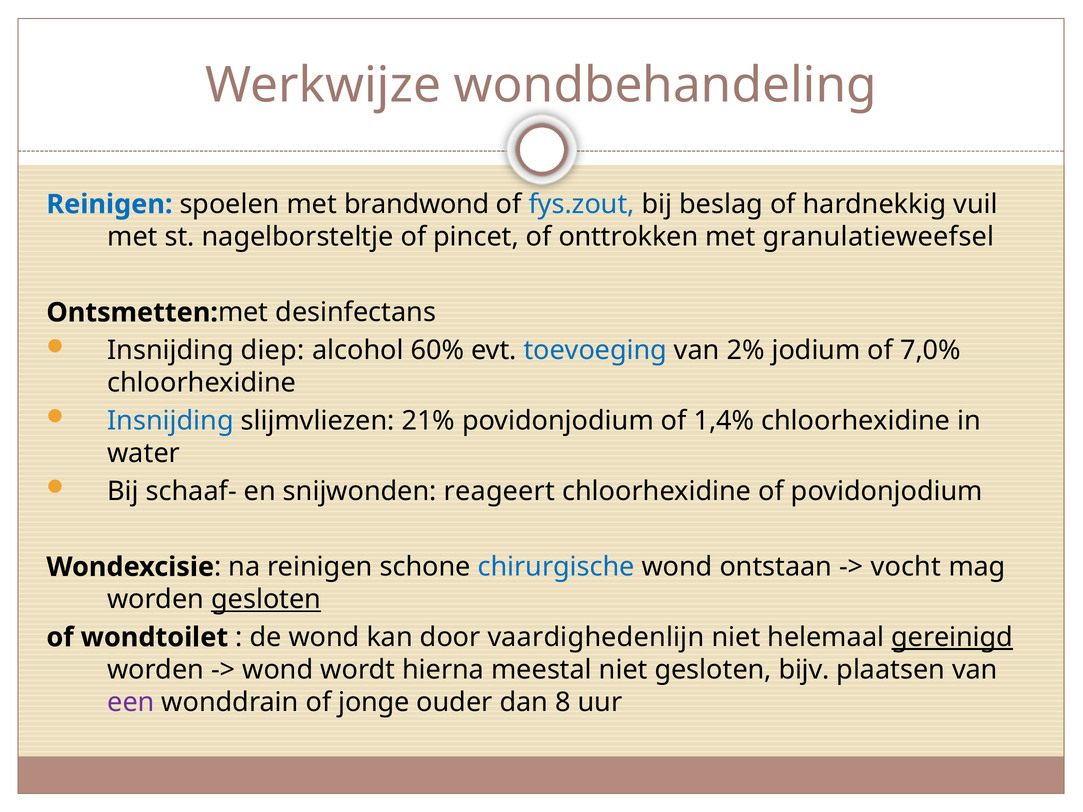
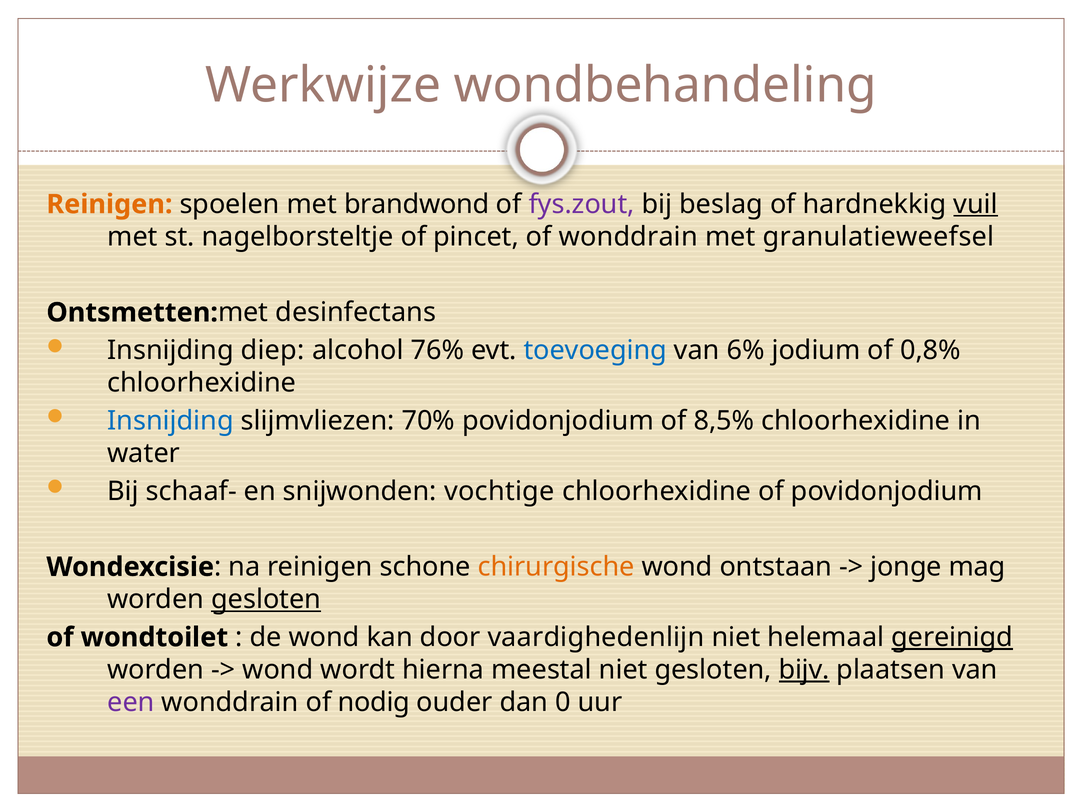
Reinigen colour: blue -> orange (109, 204)
fys.zout colour: blue -> purple (582, 204)
vuil underline: none -> present (976, 204)
of onttrokken: onttrokken -> wonddrain (628, 237)
60%: 60% -> 76% (437, 351)
2%: 2% -> 6% (746, 351)
7,0%: 7,0% -> 0,8% (931, 351)
21%: 21% -> 70% (428, 421)
1,4%: 1,4% -> 8,5% (724, 421)
reageert: reageert -> vochtige (499, 491)
chirurgische colour: blue -> orange (556, 567)
vocht: vocht -> jonge (906, 567)
bijv underline: none -> present (804, 670)
jonge: jonge -> nodig (374, 703)
8: 8 -> 0 (563, 703)
